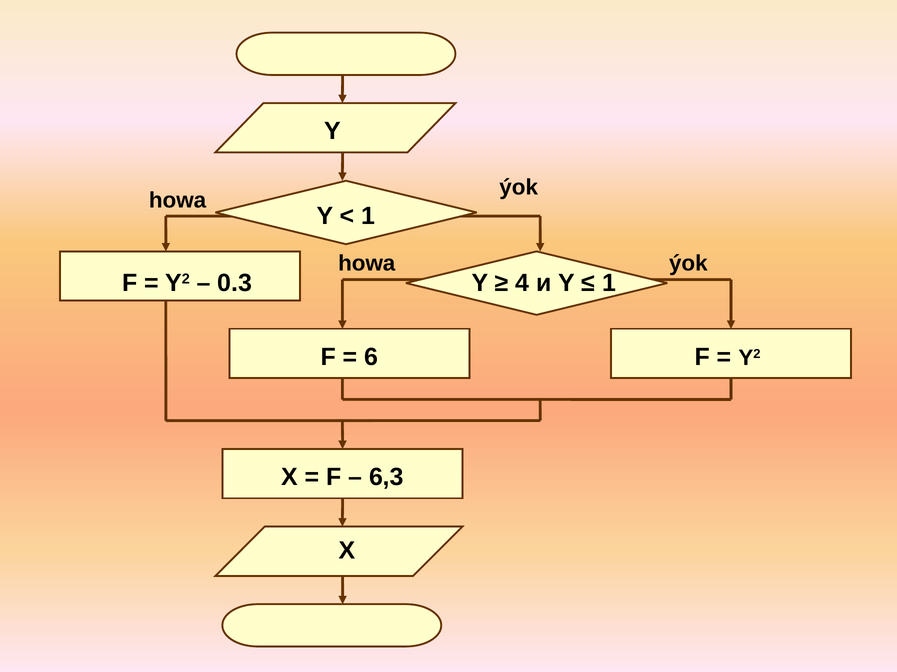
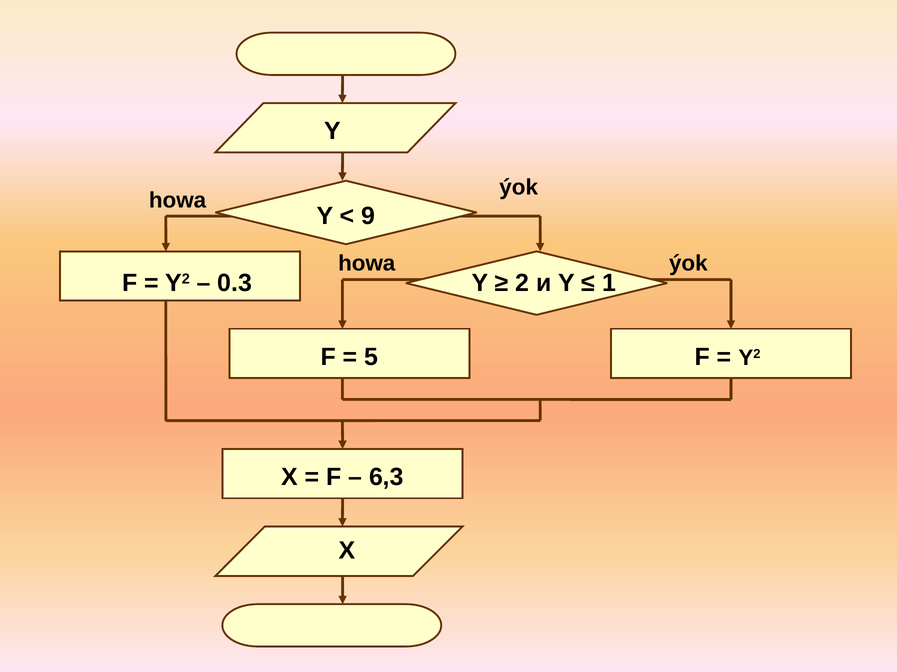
1: 1 -> 9 (368, 216)
4: 4 -> 2 (522, 283)
6: 6 -> 5 (371, 357)
